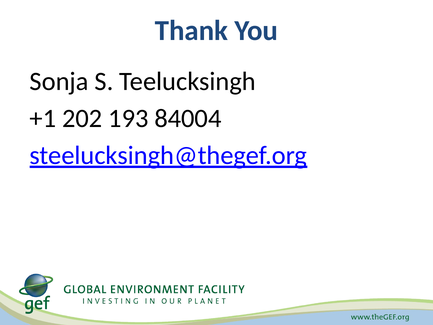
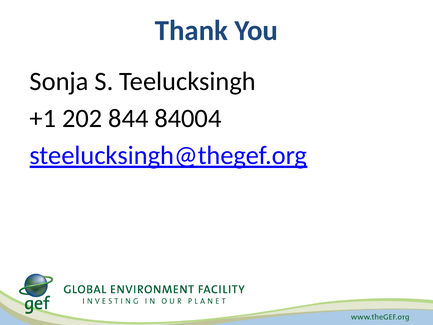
193: 193 -> 844 (128, 118)
